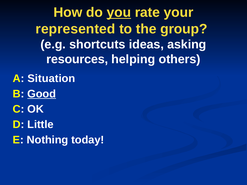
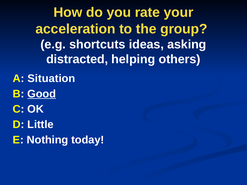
you underline: present -> none (119, 12)
represented: represented -> acceleration (75, 29)
resources: resources -> distracted (77, 59)
